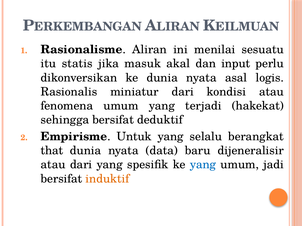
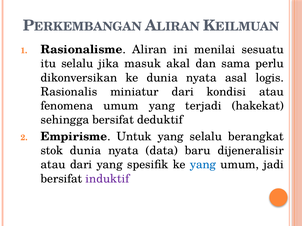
itu statis: statis -> selalu (77, 64)
input: input -> sama (236, 64)
that: that -> stok (52, 151)
induktif colour: orange -> purple (107, 179)
